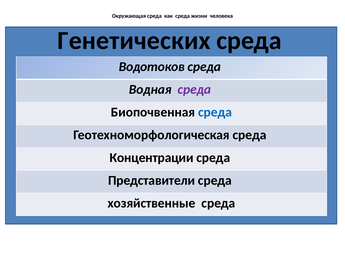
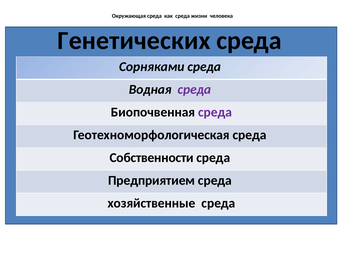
Водотоков: Водотоков -> Сорняками (152, 67)
среда colour: blue -> purple (215, 112)
Концентрации: Концентрации -> Собственности (152, 158)
Представители: Представители -> Предприятием (152, 180)
